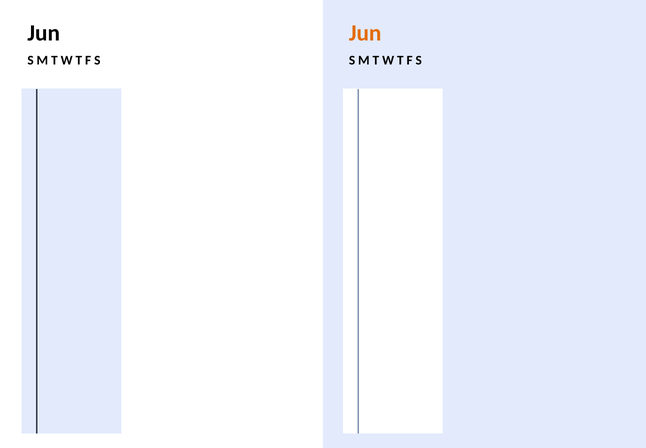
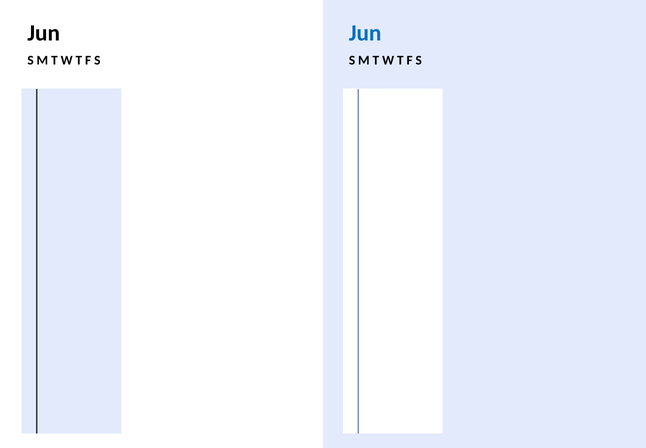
Jun colour: orange -> blue (365, 33)
